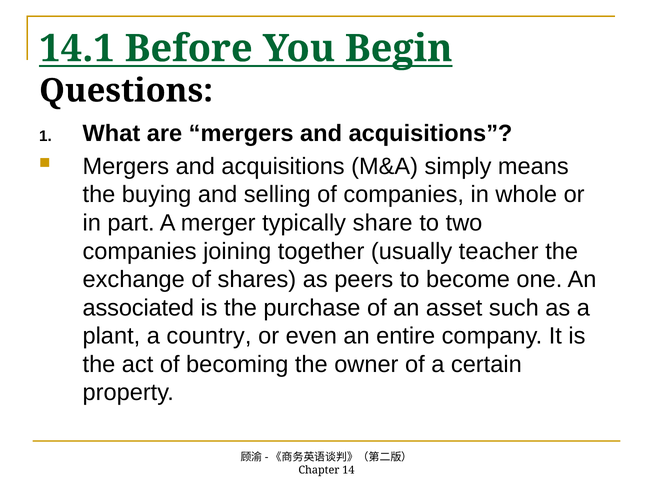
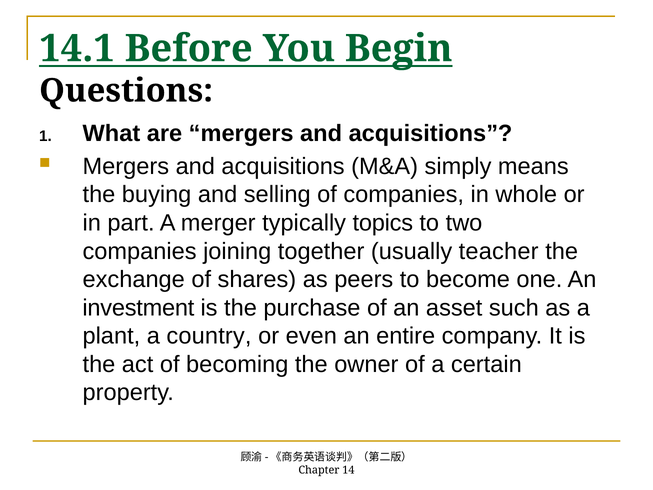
share: share -> topics (383, 223)
associated: associated -> investment (138, 308)
